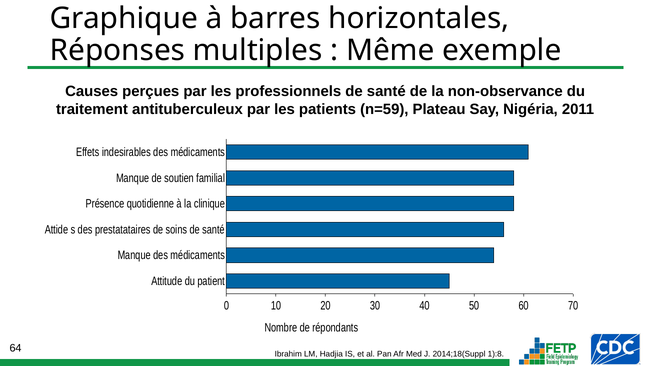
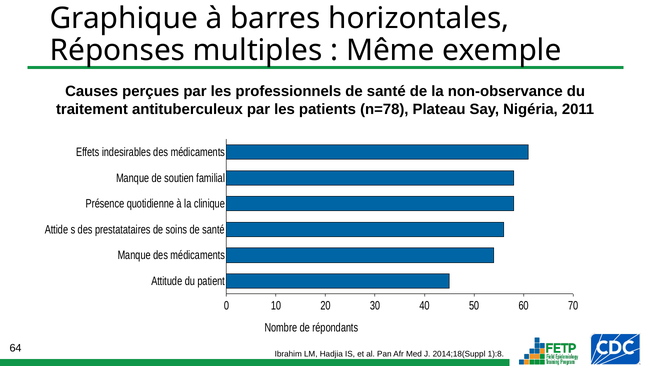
n=59: n=59 -> n=78 (384, 109)
